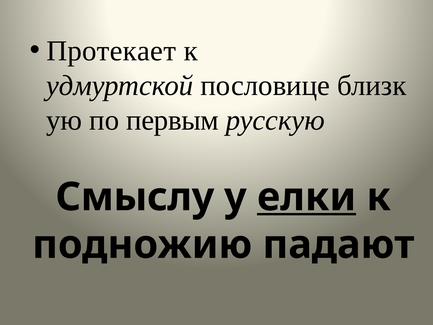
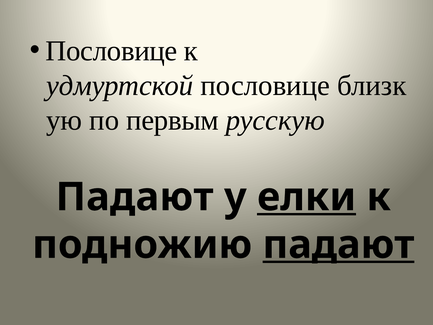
Протекает: Протекает -> Пословице (112, 51)
Смыслу: Смыслу -> Падают (135, 197)
падают underline: none -> present (338, 245)
